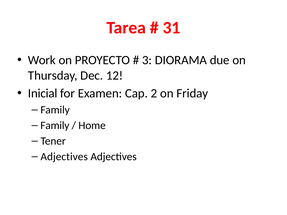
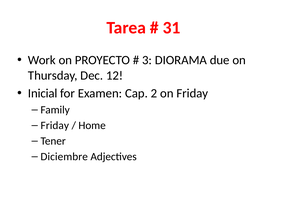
Family: Family -> Friday (55, 125)
Adjectives: Adjectives -> Diciembre (64, 157)
